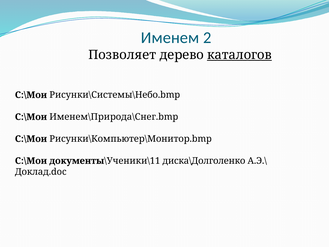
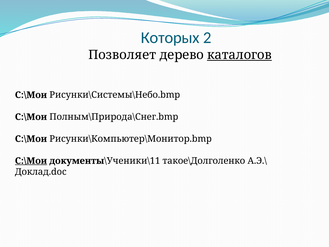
Именем: Именем -> Которых (170, 38)
Именем\Природа\Снег.bmp: Именем\Природа\Снег.bmp -> Полным\Природа\Снег.bmp (114, 117)
C:\Мои underline: none -> present (31, 161)
диска\Долголенко: диска\Долголенко -> такое\Долголенко (204, 161)
